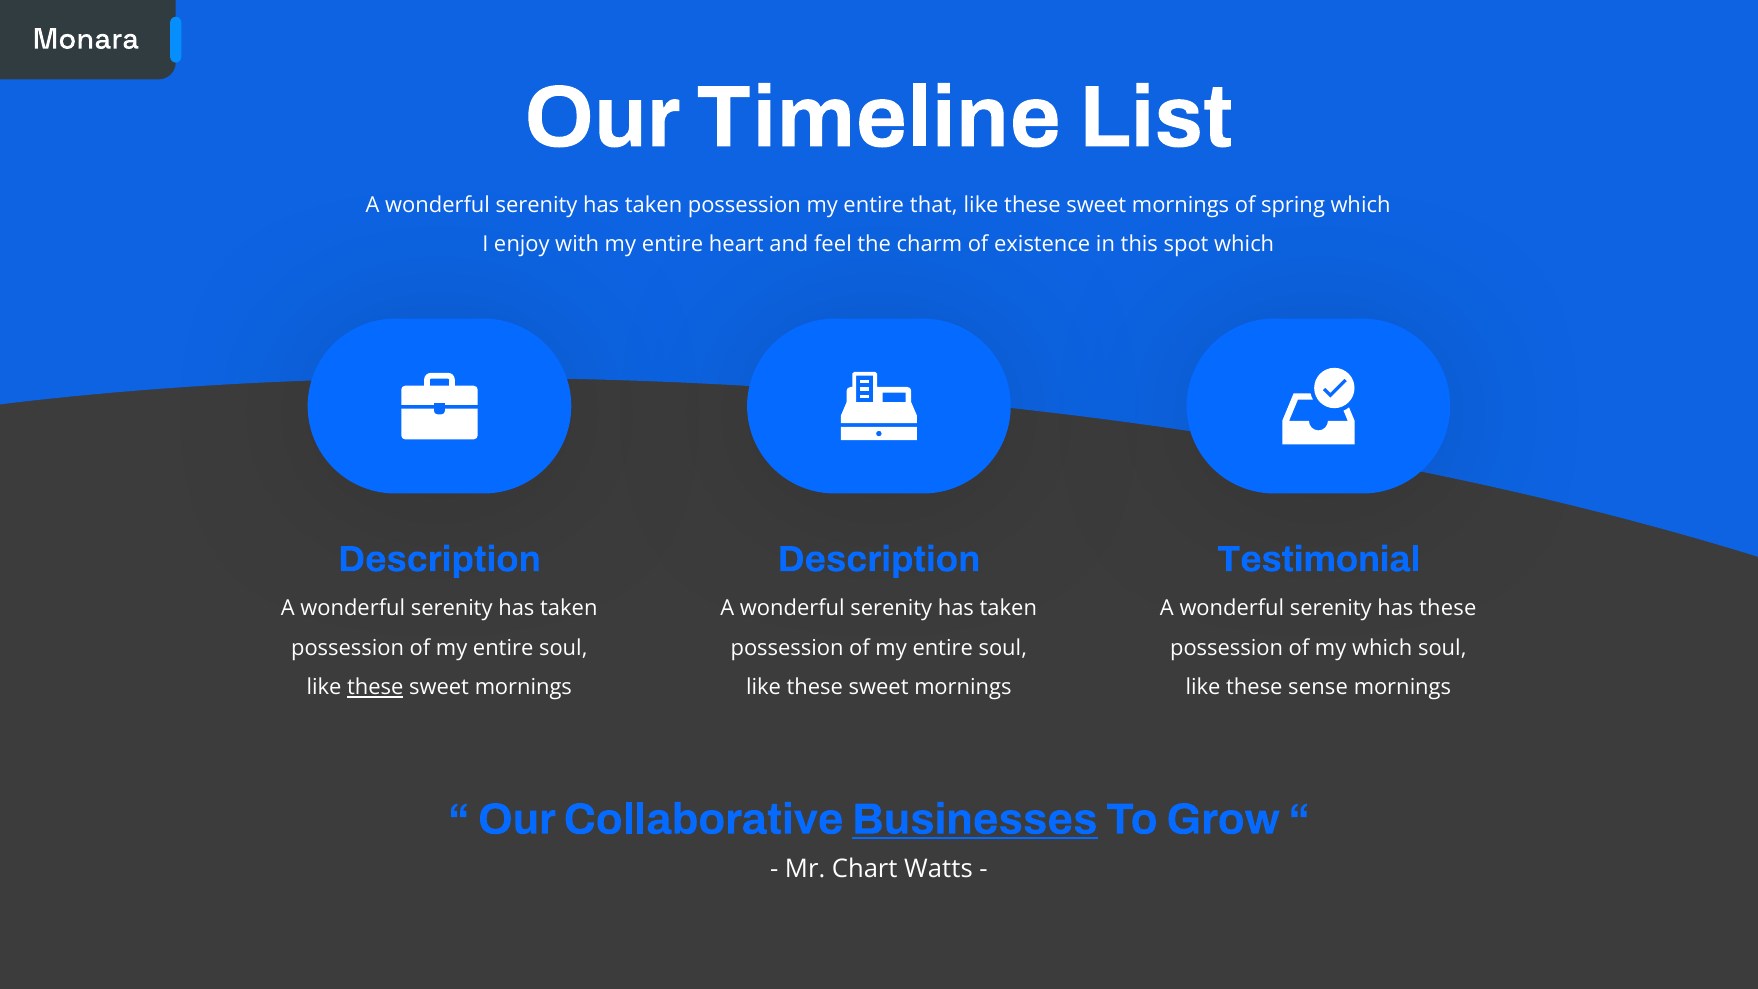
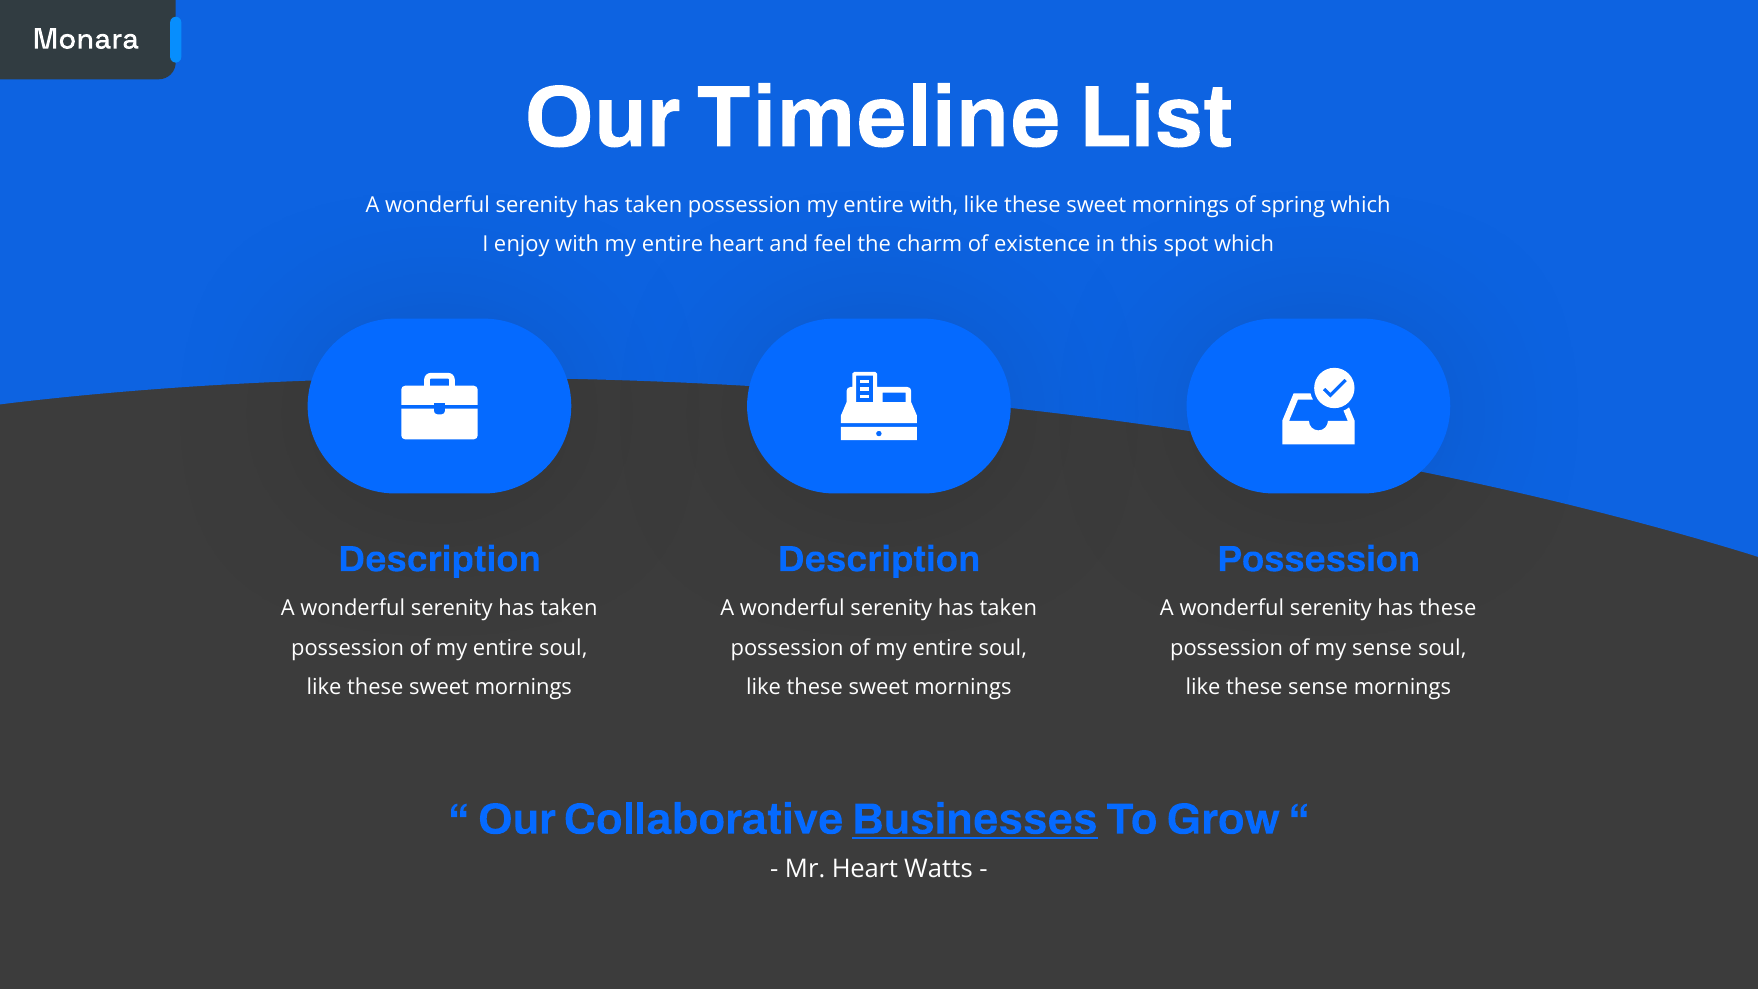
entire that: that -> with (934, 205)
Testimonial: Testimonial -> Possession (1319, 559)
my which: which -> sense (1382, 648)
these underline: present -> none (375, 688)
Mr Chart: Chart -> Heart (865, 869)
